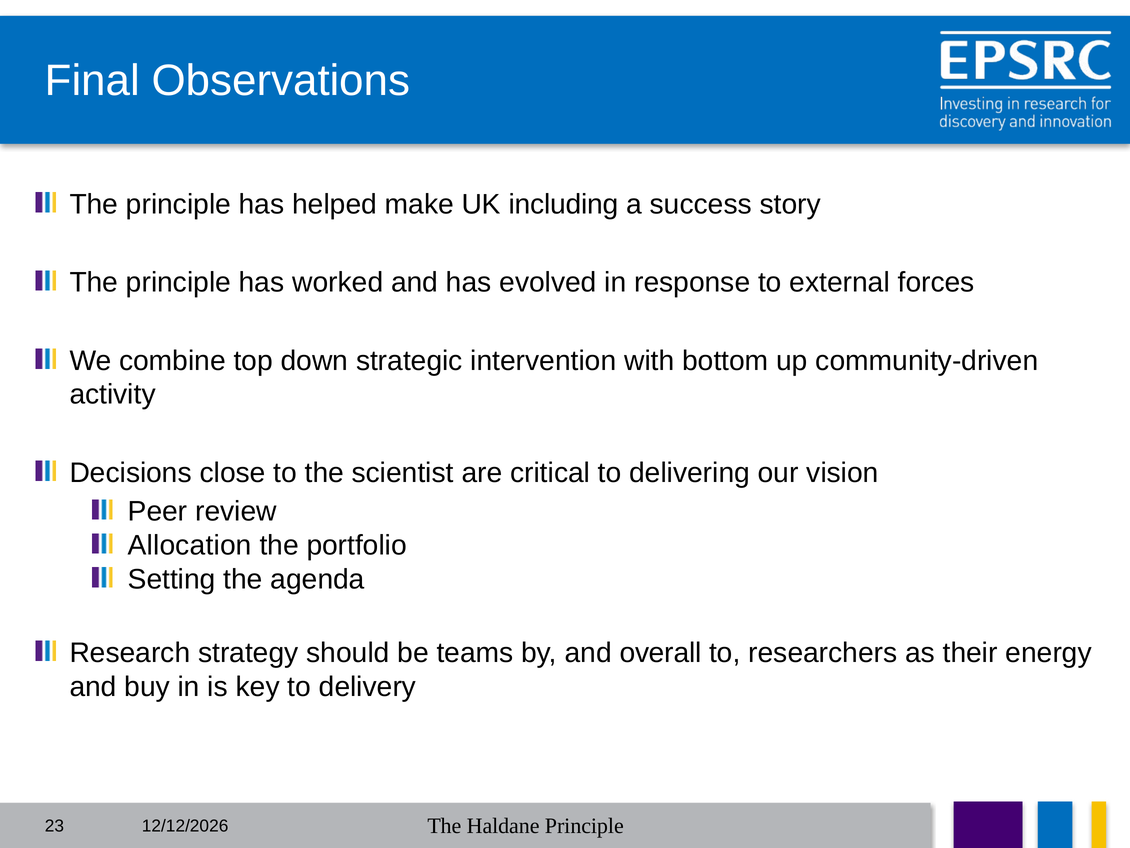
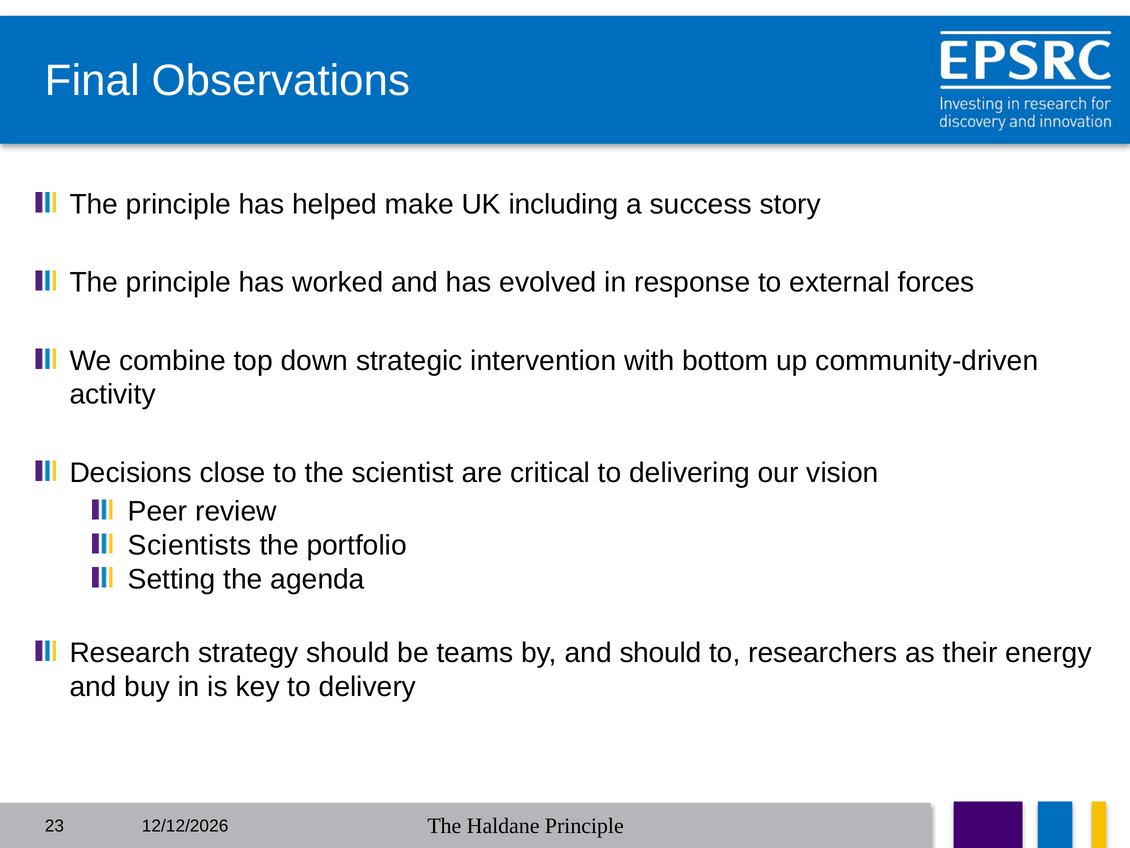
Allocation: Allocation -> Scientists (190, 545)
and overall: overall -> should (661, 652)
